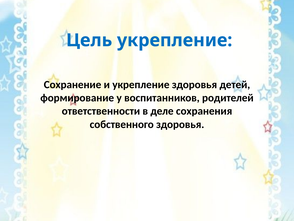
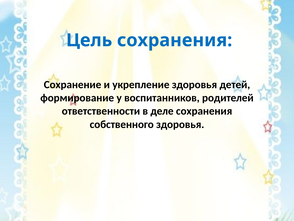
Цель укрепление: укрепление -> сохранения (175, 40)
